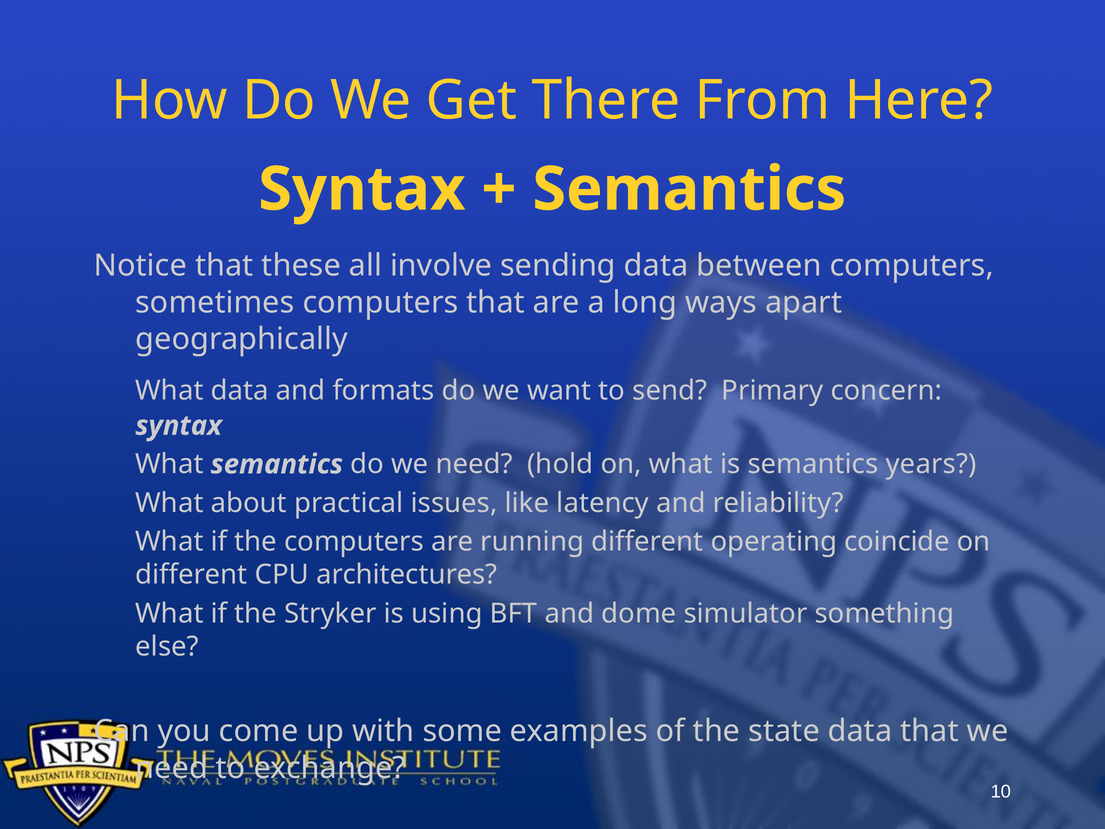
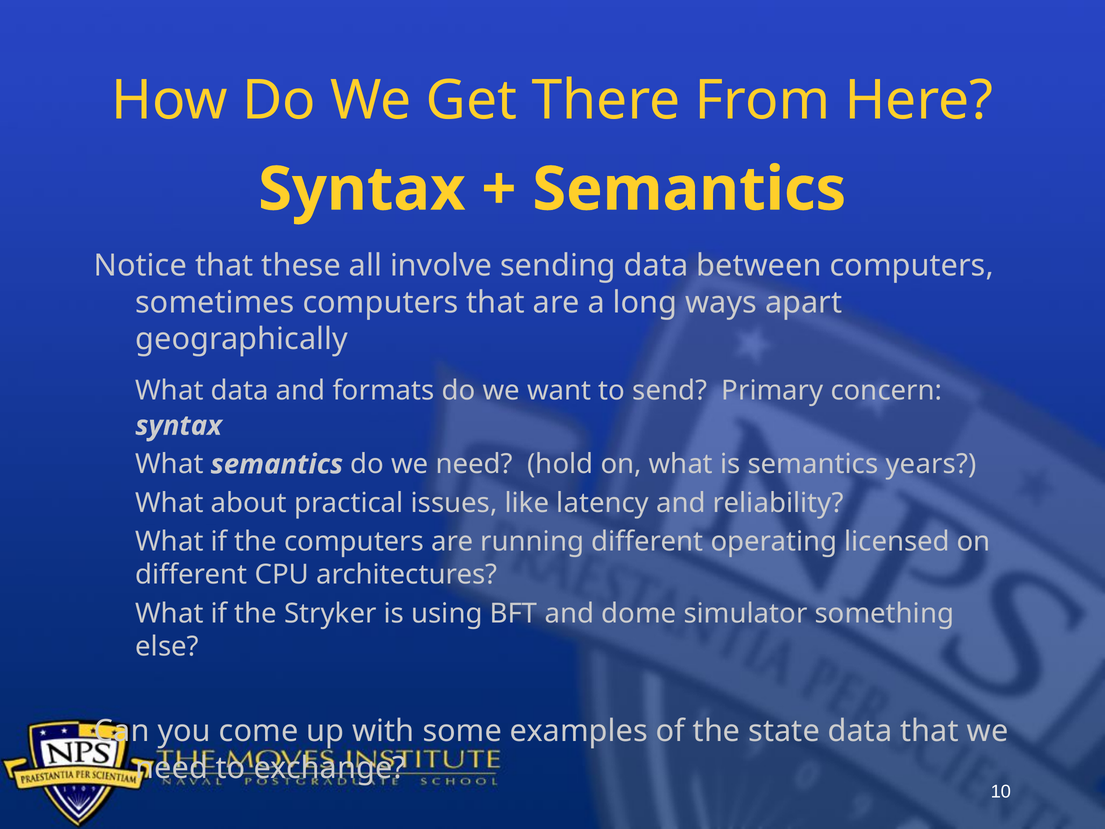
coincide: coincide -> licensed (897, 542)
